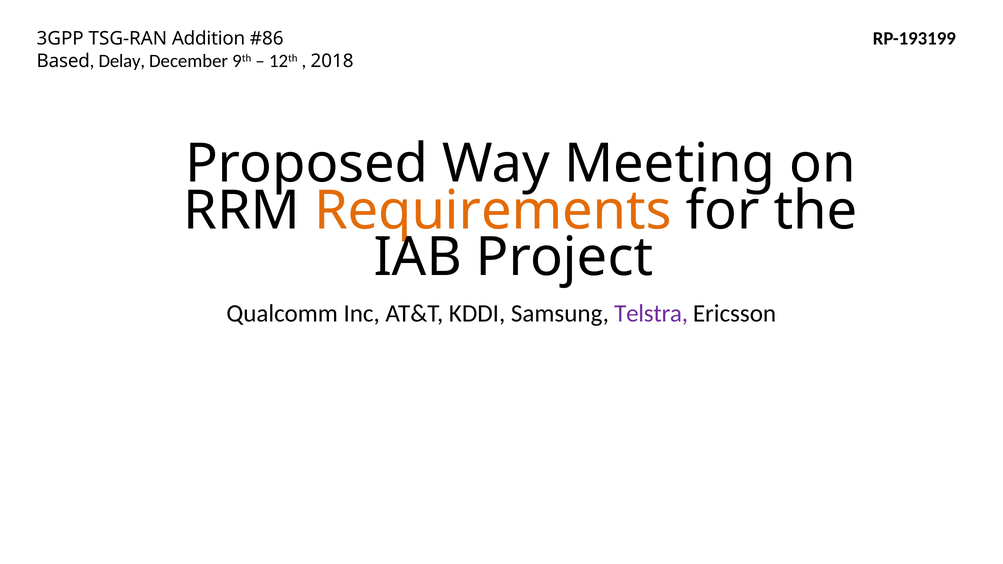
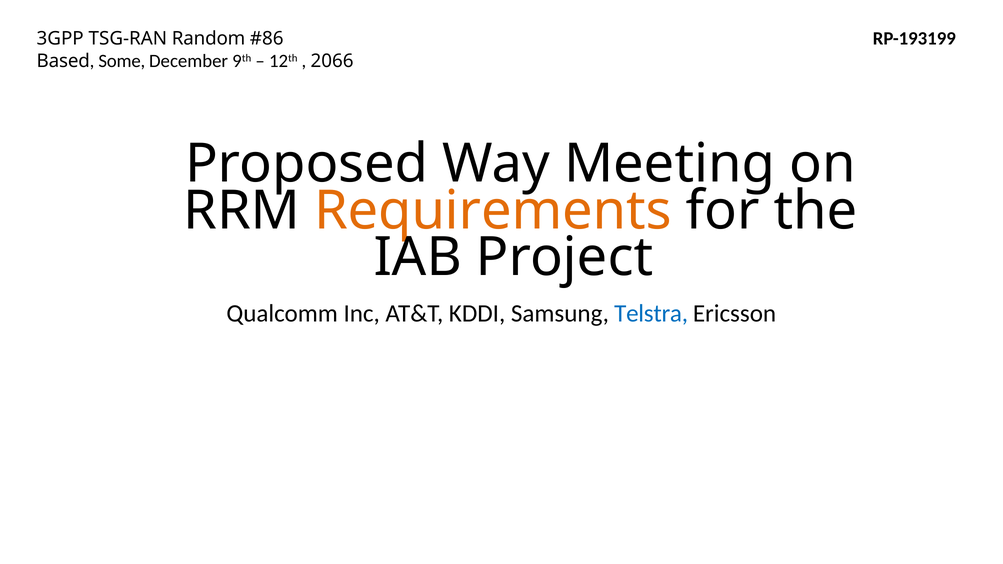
Addition: Addition -> Random (209, 39)
Delay: Delay -> Some (122, 61)
2018: 2018 -> 2066 (332, 61)
Telstra colour: purple -> blue (651, 313)
